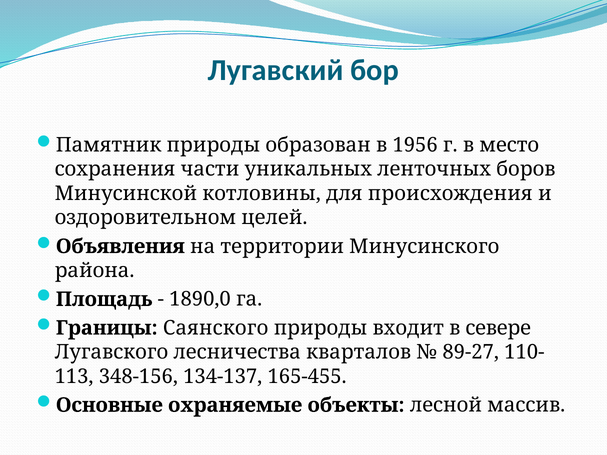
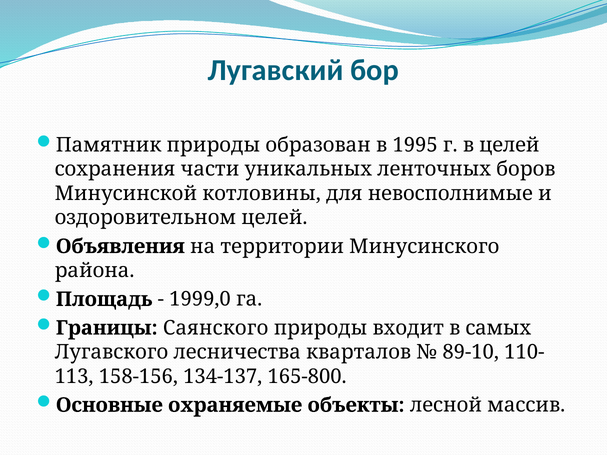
1956: 1956 -> 1995 (415, 145)
в место: место -> целей (509, 145)
происхождения: происхождения -> невосполнимые (450, 194)
1890,0: 1890,0 -> 1999,0 (200, 299)
севере: севере -> самых (498, 328)
89-27: 89-27 -> 89-10 (471, 352)
348-156: 348-156 -> 158-156 (138, 377)
165-455: 165-455 -> 165-800 (307, 377)
